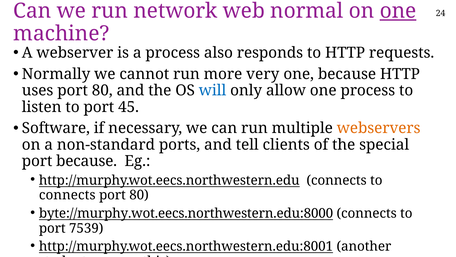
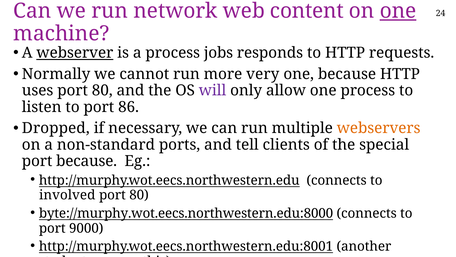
normal: normal -> content (307, 11)
webserver underline: none -> present (75, 53)
also: also -> jobs (219, 53)
will colour: blue -> purple (213, 90)
45: 45 -> 86 (129, 107)
Software: Software -> Dropped (56, 128)
connects: connects -> involved (67, 195)
7539: 7539 -> 9000 (86, 228)
